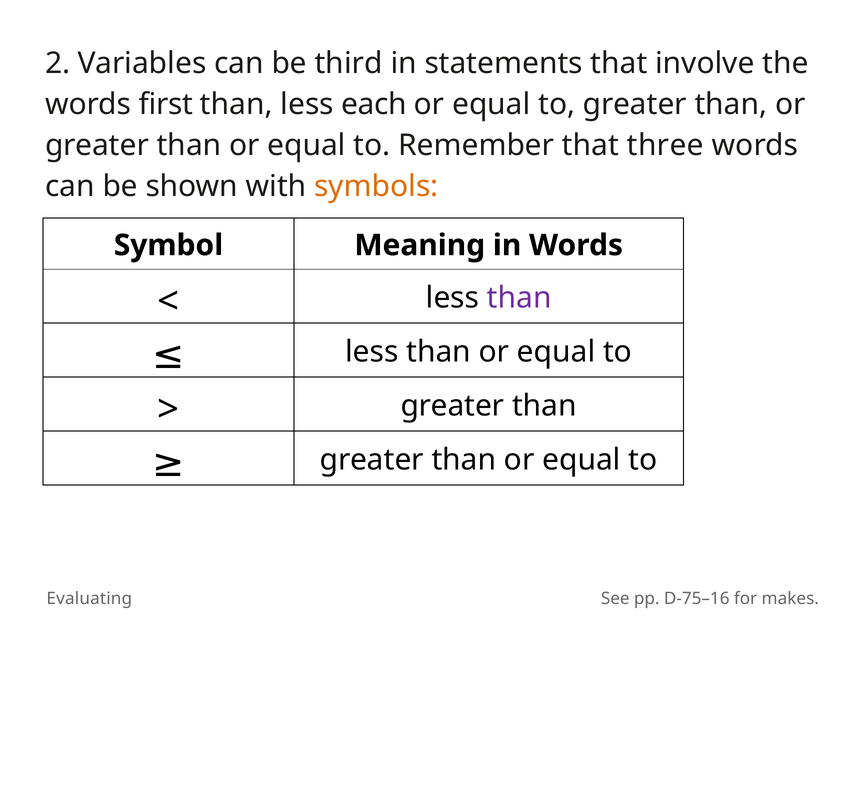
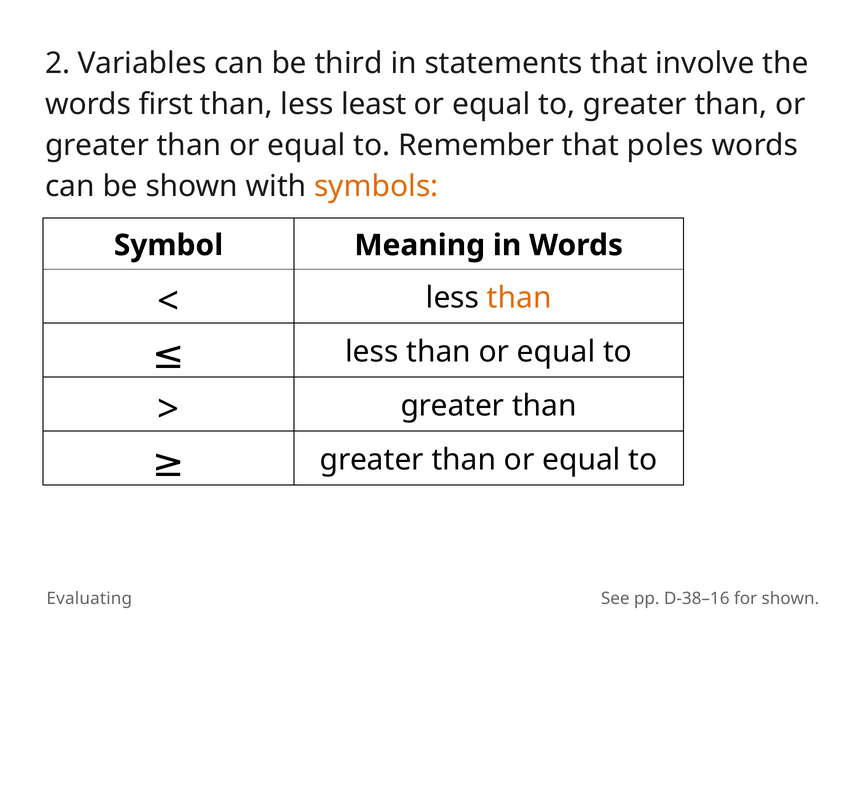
each: each -> least (374, 104)
three: three -> poles (665, 145)
than colour: purple -> orange (519, 298)
D-75–16: D-75–16 -> D-38–16 (697, 599)
for makes: makes -> shown (790, 599)
